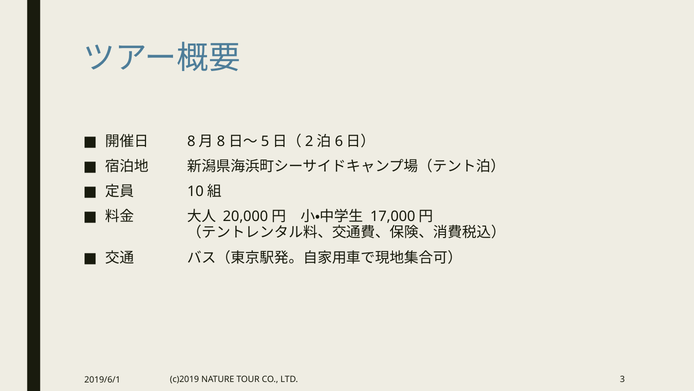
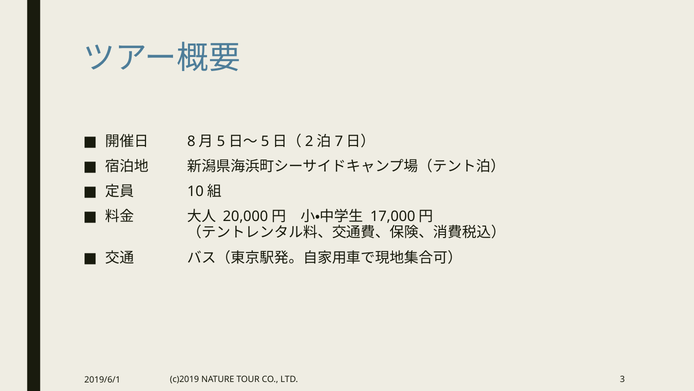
8: 8 -> 5 (221, 141)
6: 6 -> 7 (339, 141)
